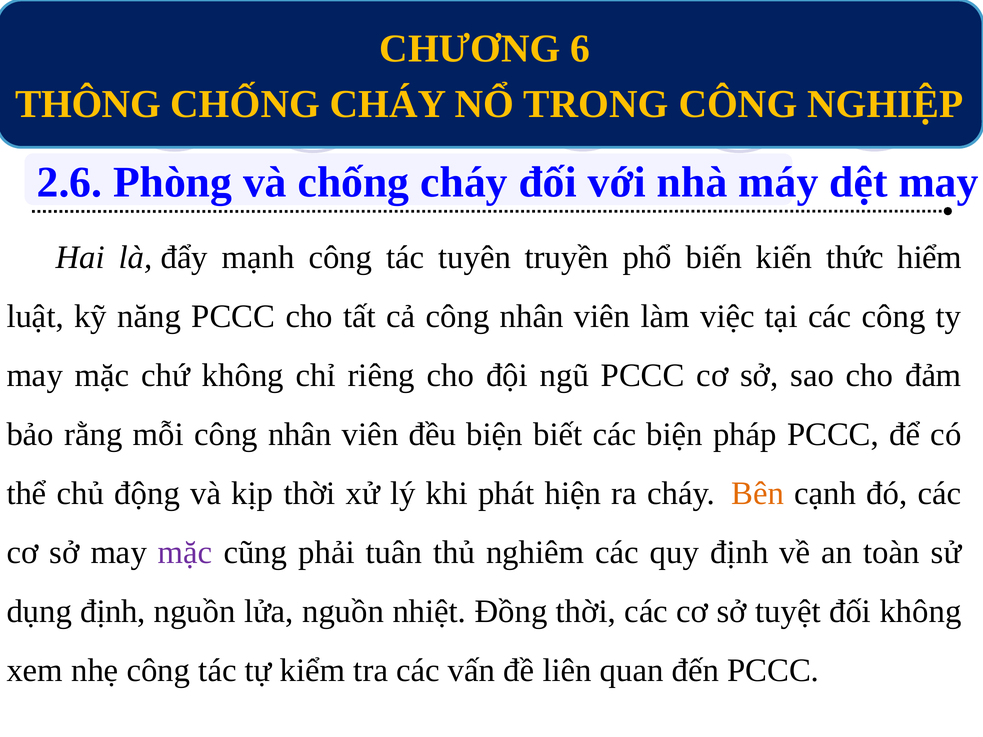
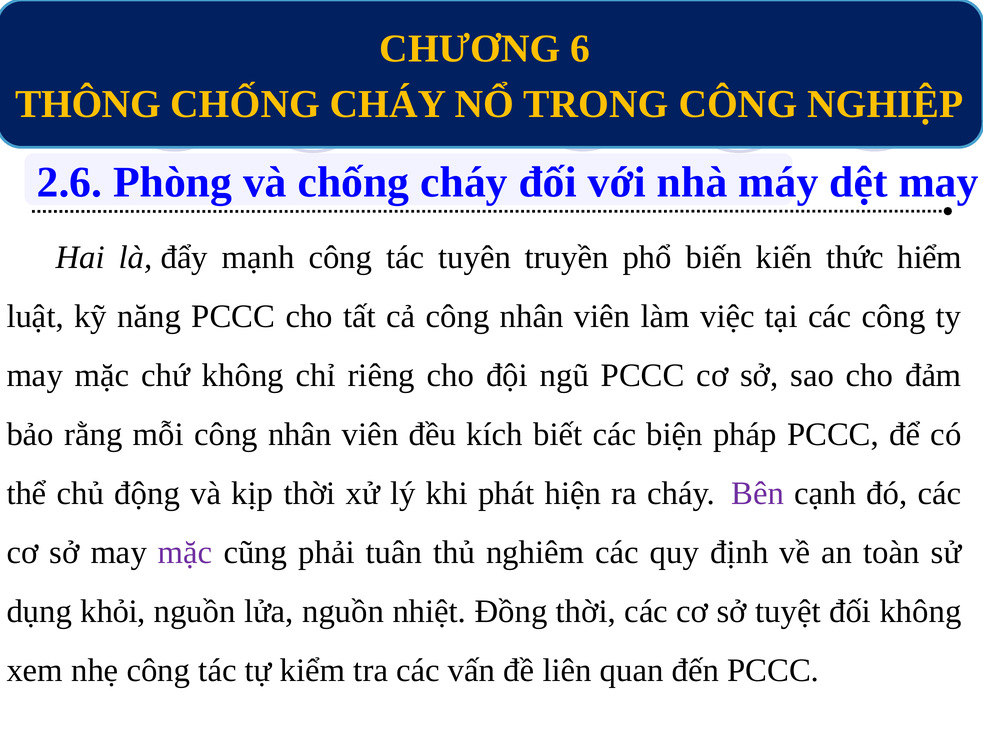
đều biện: biện -> kích (495, 435)
Bên colour: orange -> purple (758, 494)
dụng định: định -> khỏi (113, 612)
